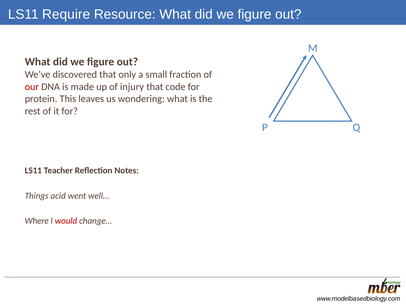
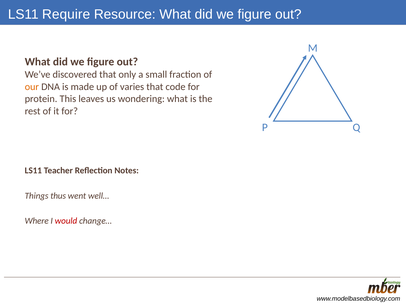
our colour: red -> orange (32, 87)
injury: injury -> varies (132, 87)
acid: acid -> thus (58, 196)
